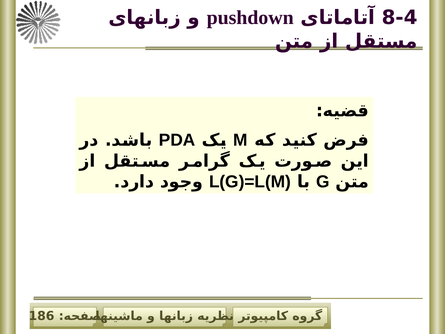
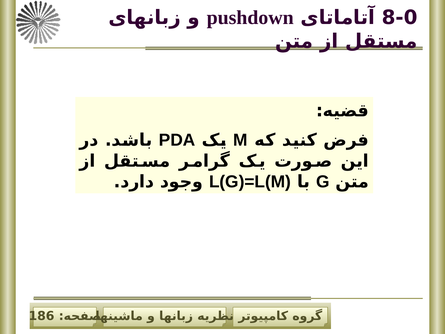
8-4: 8-4 -> 8-0 (400, 18)
